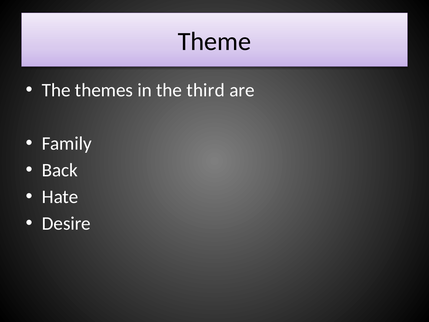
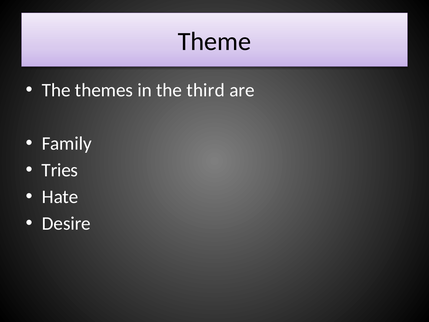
Back: Back -> Tries (60, 170)
